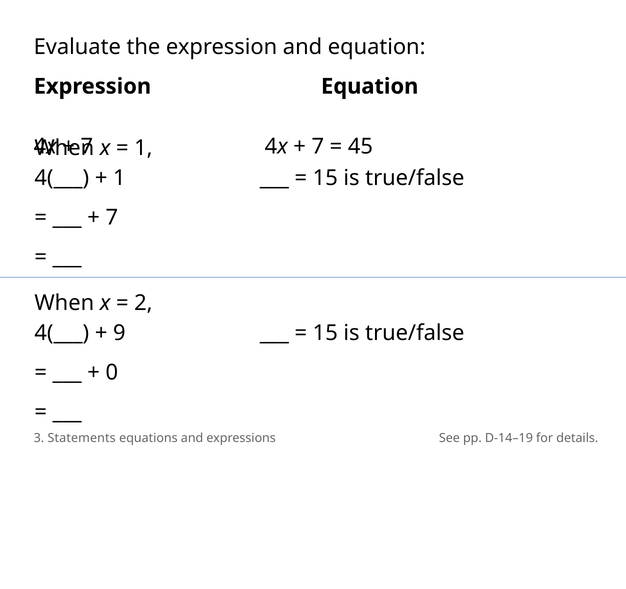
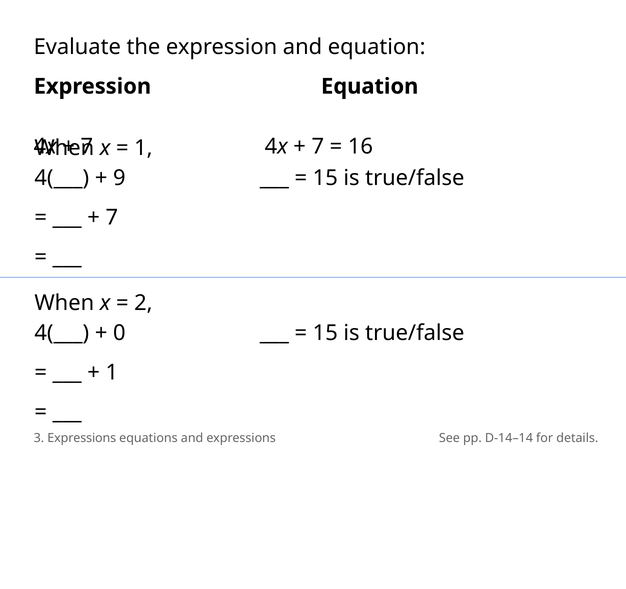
45: 45 -> 16 (360, 146)
1: 1 -> 9 (119, 178)
9: 9 -> 0 (119, 333)
0: 0 -> 1 (112, 372)
3 Statements: Statements -> Expressions (82, 438)
D-14–19: D-14–19 -> D-14–14 (509, 438)
